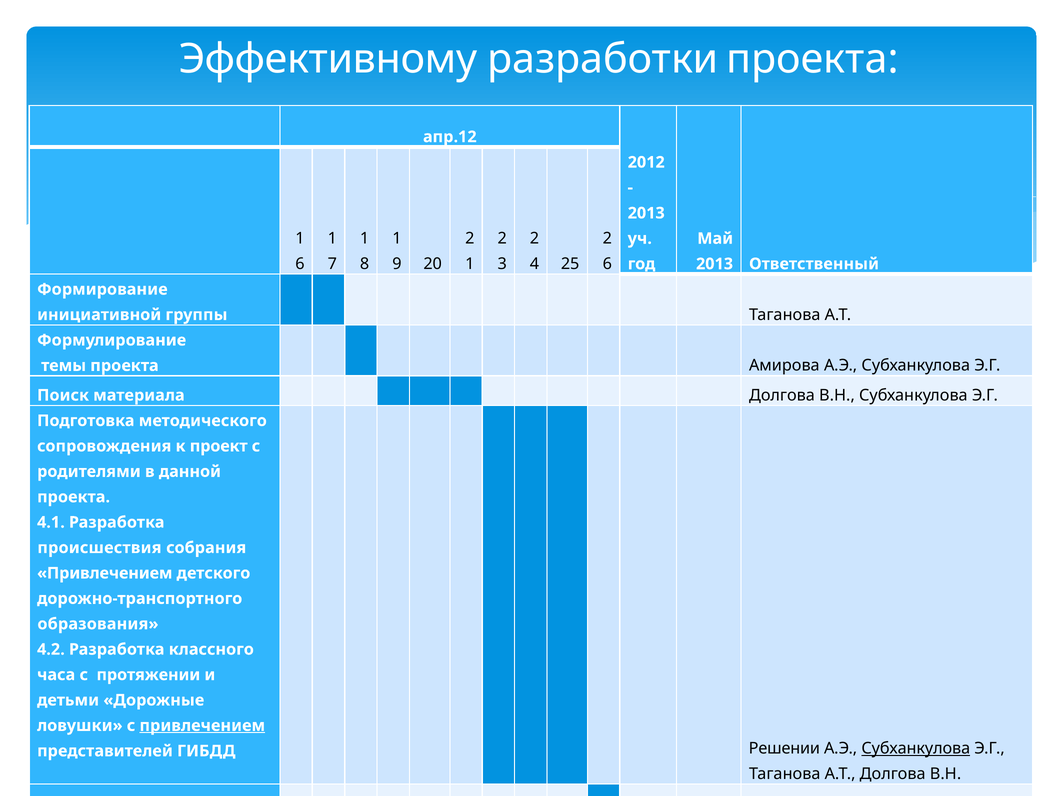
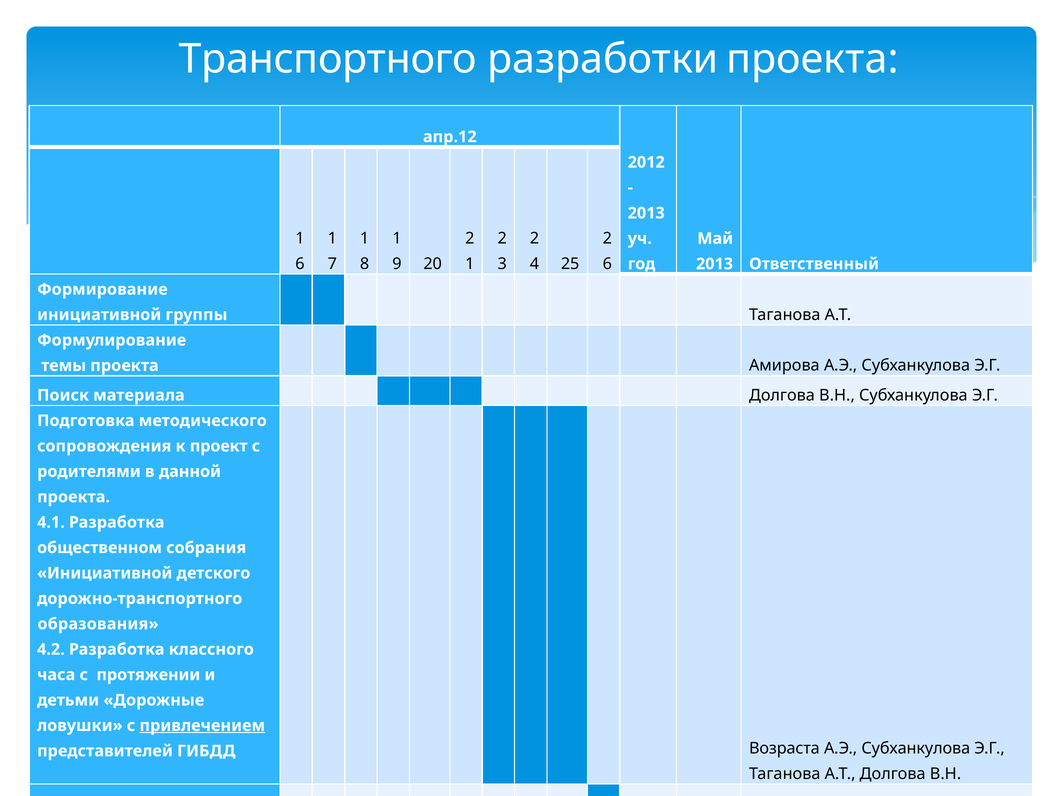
Эффективному: Эффективному -> Транспортного (328, 59)
происшествия: происшествия -> общественном (100, 548)
Привлечением: Привлечением -> Инициативной (105, 574)
Решении: Решении -> Возраста (784, 749)
Субханкулова underline: present -> none (916, 749)
